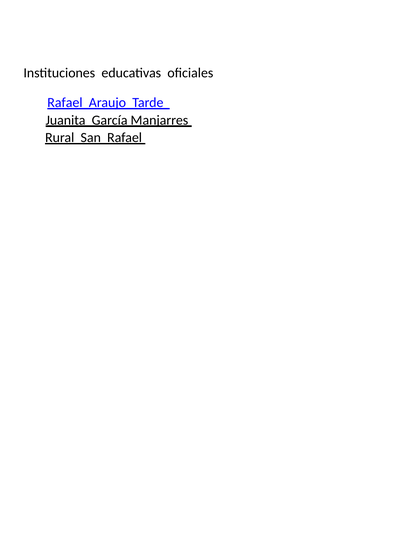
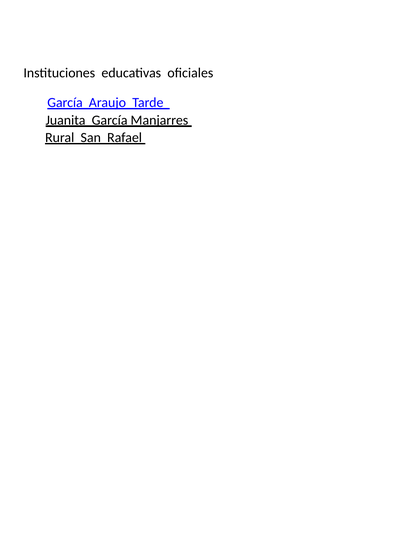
Rafael: Rafael -> García (65, 103)
